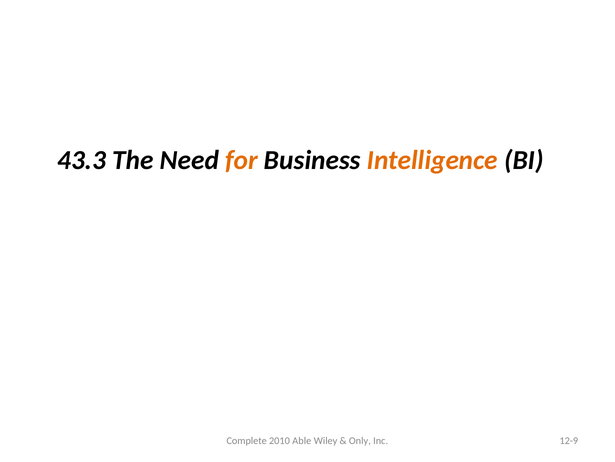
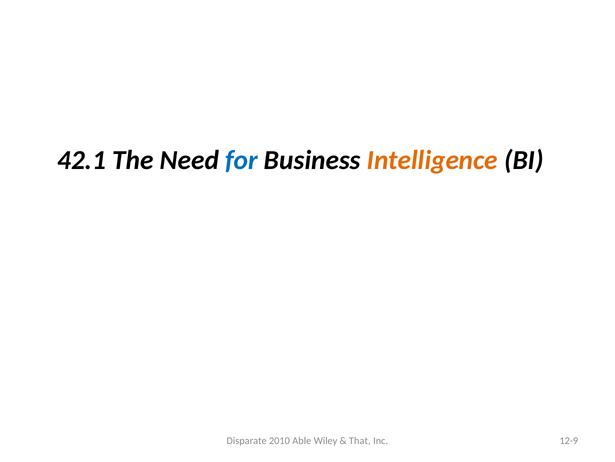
43.3: 43.3 -> 42.1 (82, 160)
for colour: orange -> blue (242, 160)
Complete: Complete -> Disparate (247, 440)
Only: Only -> That (360, 440)
